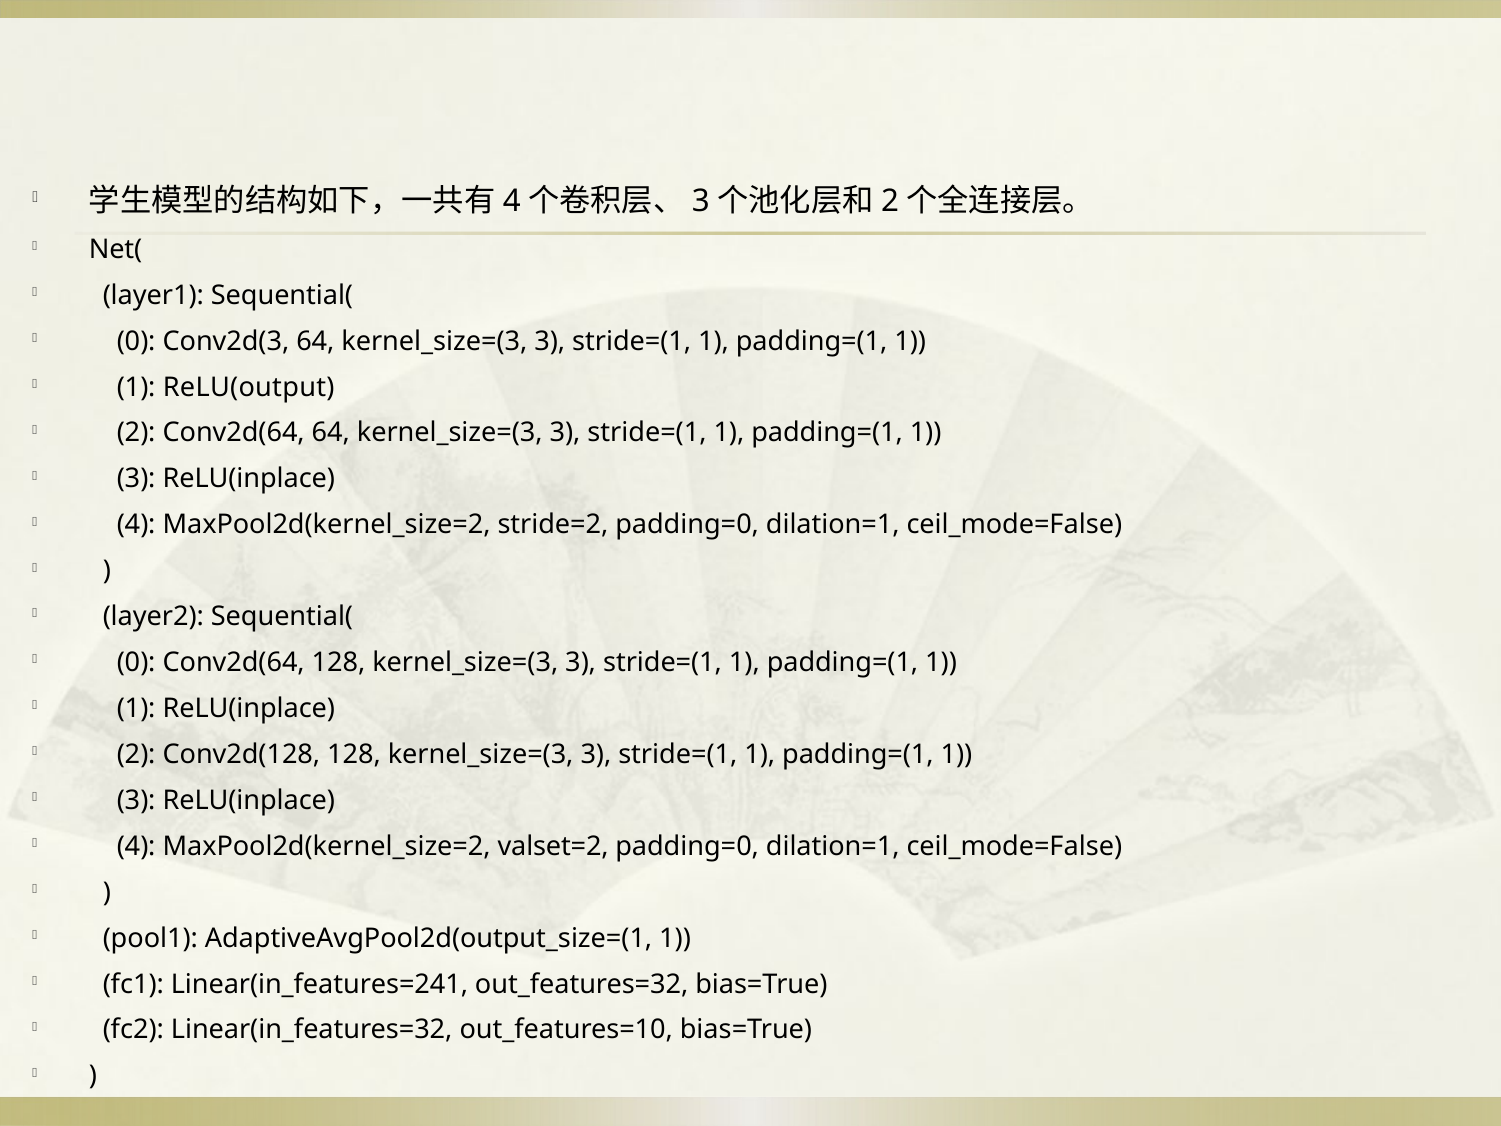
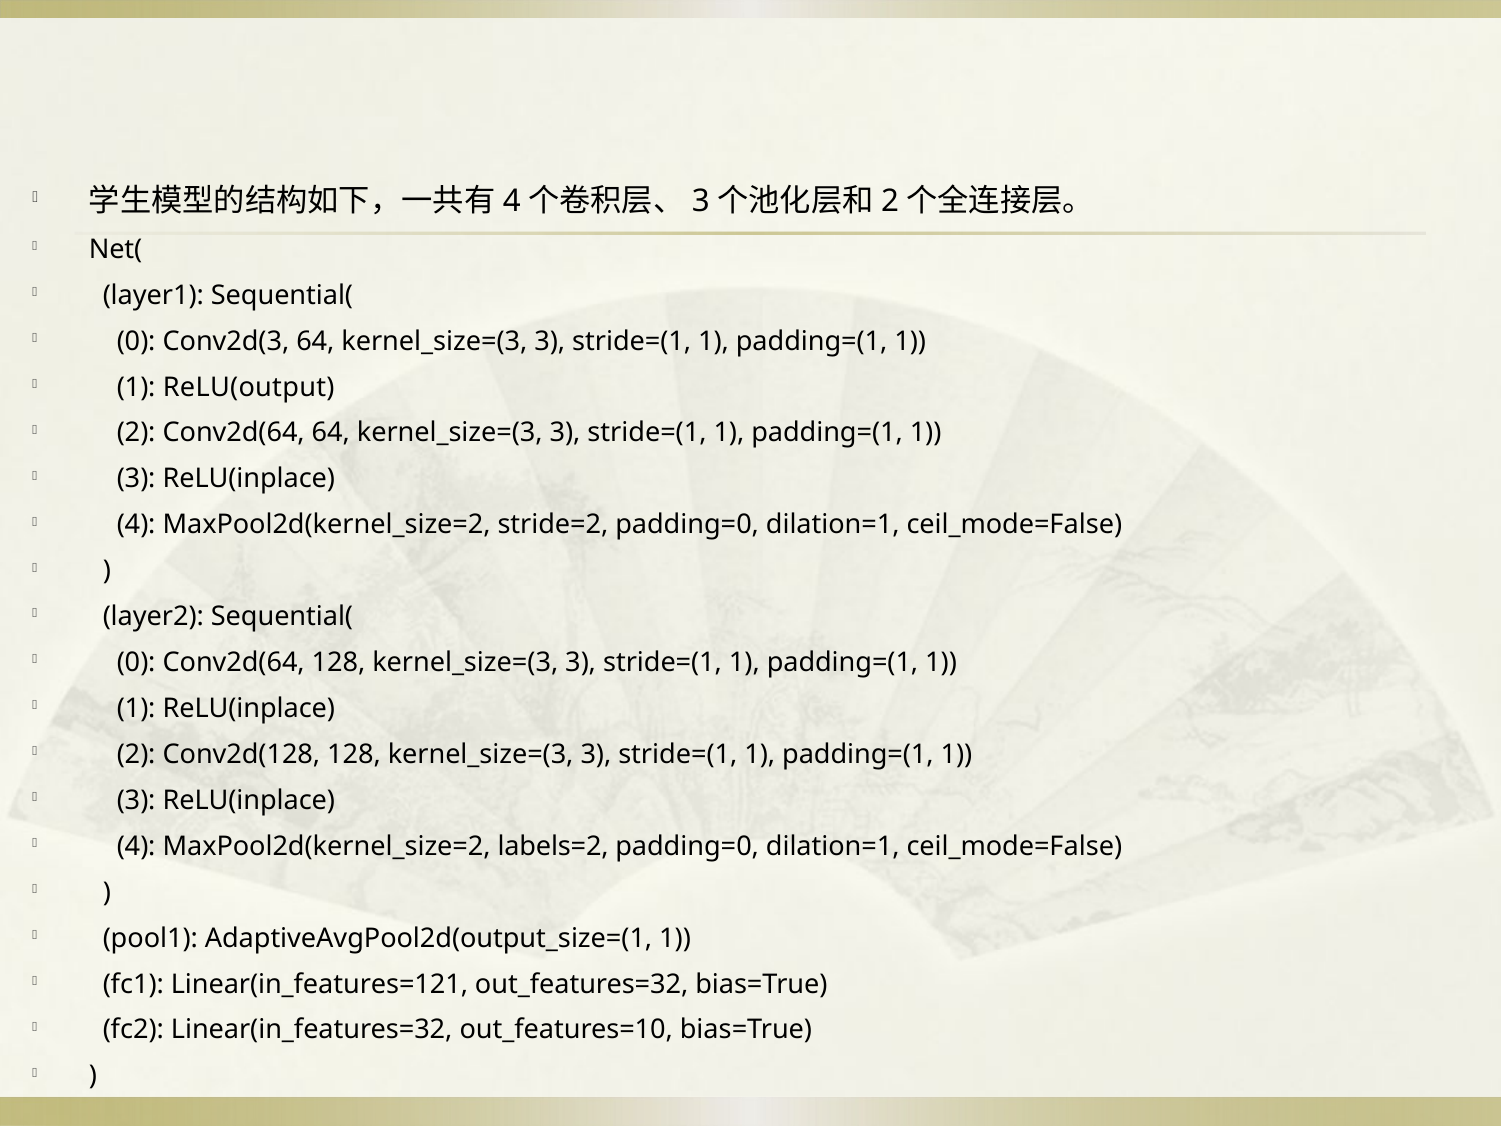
valset=2: valset=2 -> labels=2 (553, 846)
Linear(in_features=241: Linear(in_features=241 -> Linear(in_features=121 (319, 984)
